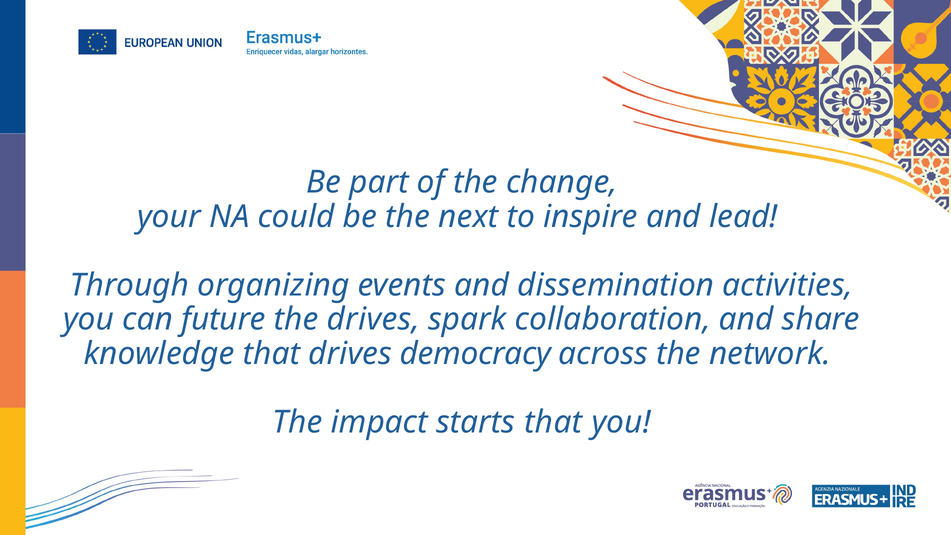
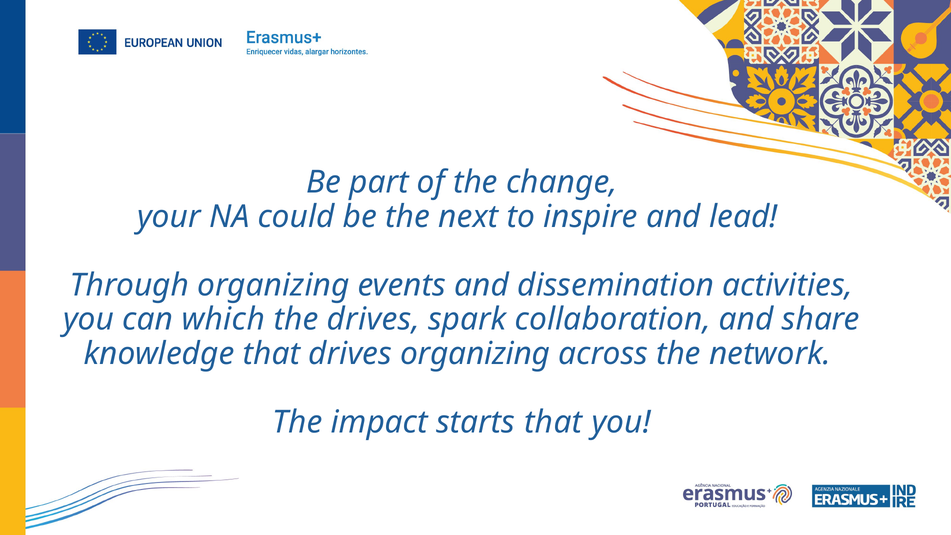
future: future -> which (223, 319)
drives democracy: democracy -> organizing (475, 354)
